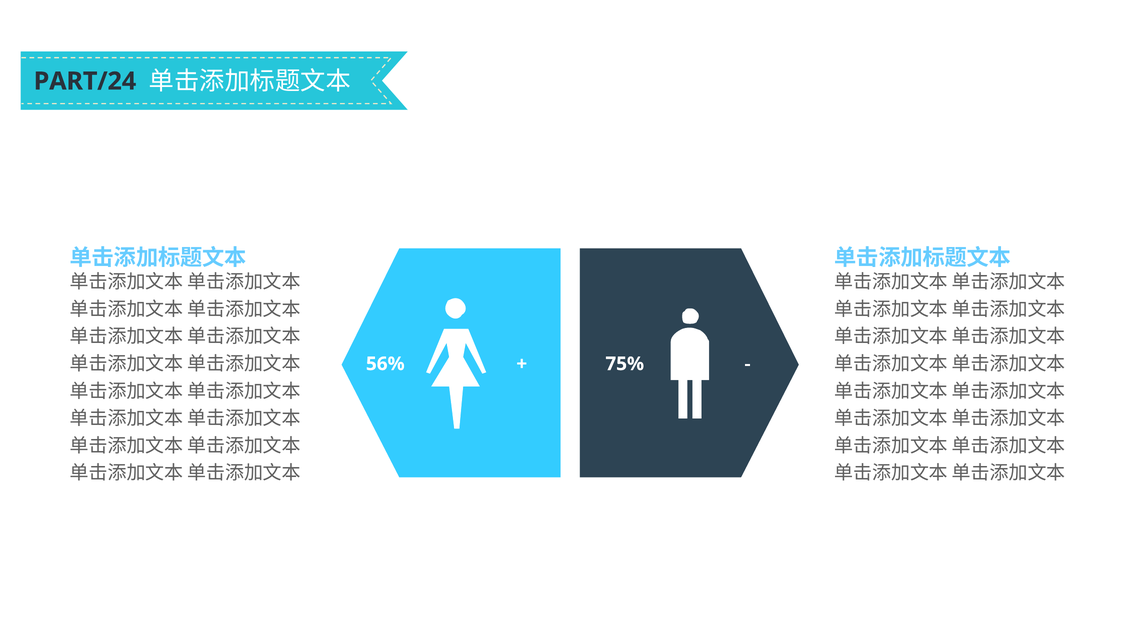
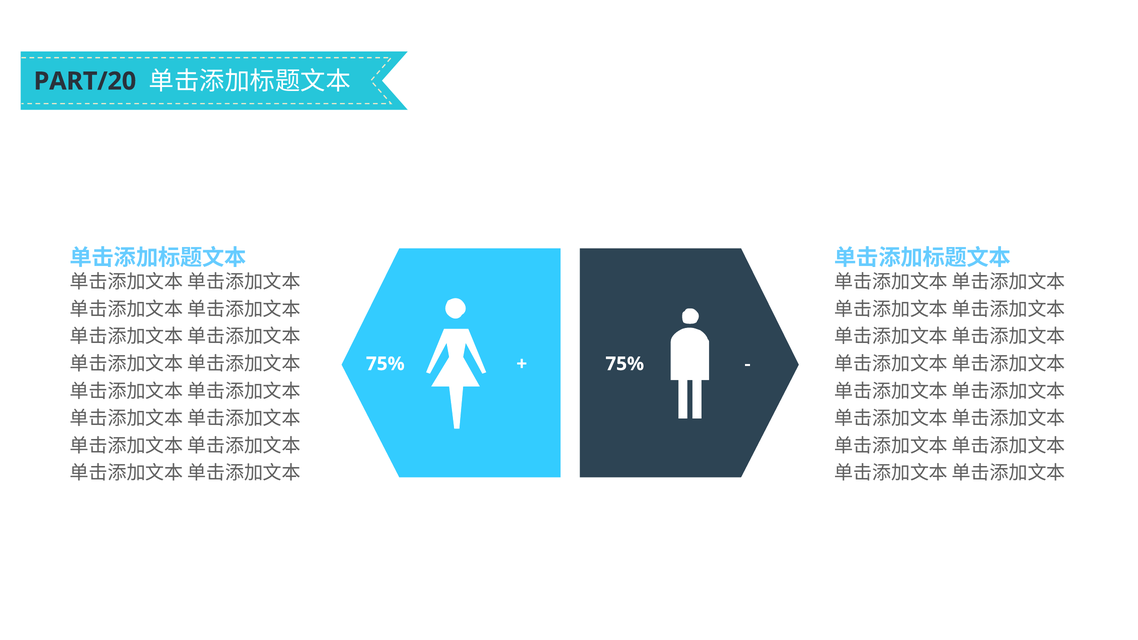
PART/24: PART/24 -> PART/20 (85, 81)
56%: 56% -> 75% (385, 364)
